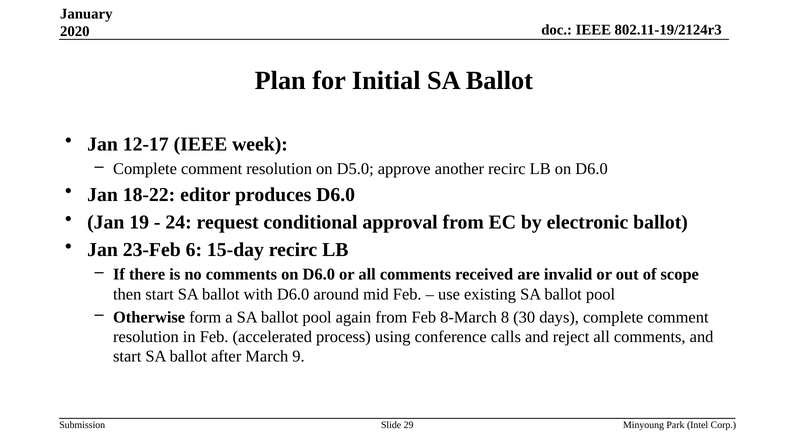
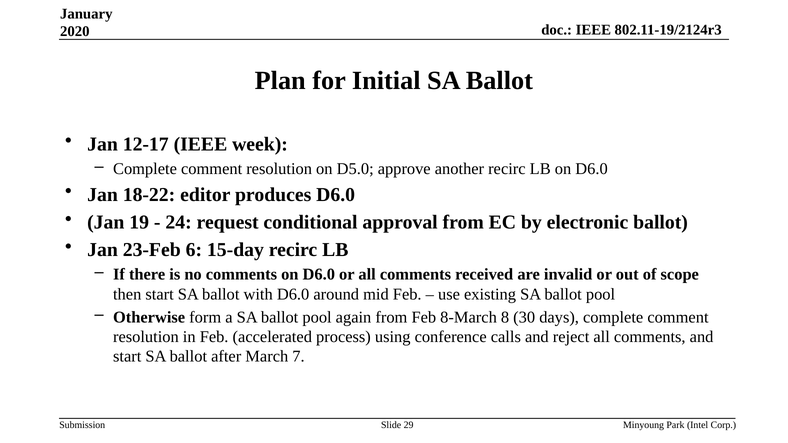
9: 9 -> 7 (299, 357)
